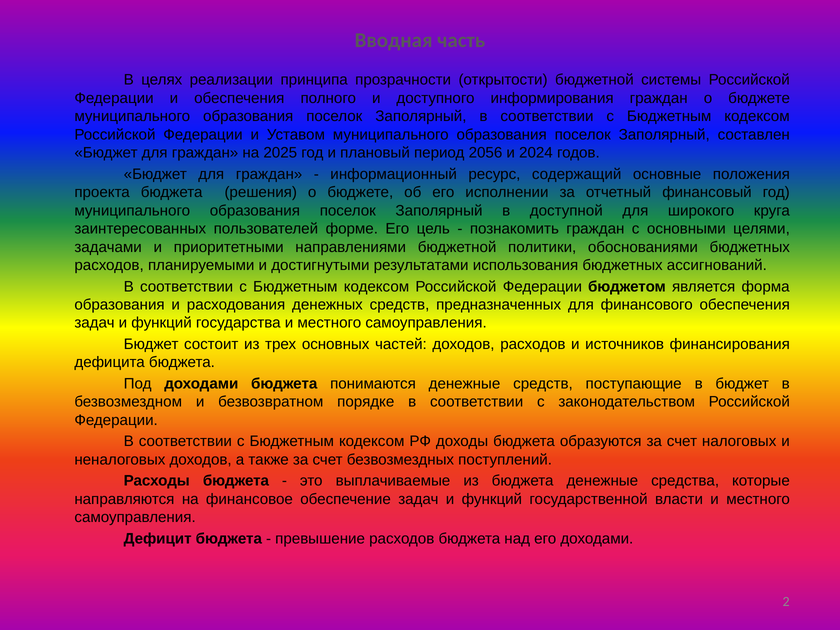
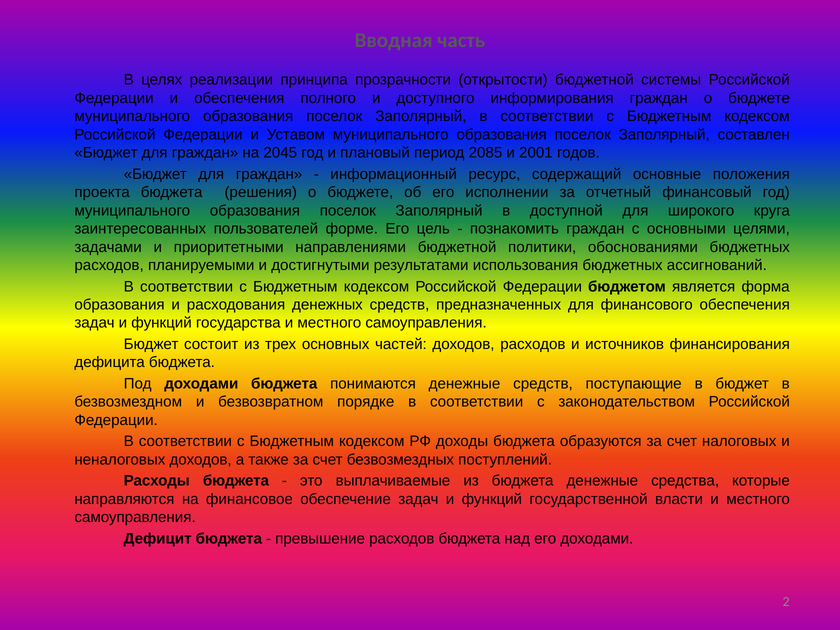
2025: 2025 -> 2045 (280, 153)
2056: 2056 -> 2085 (485, 153)
2024: 2024 -> 2001 (536, 153)
